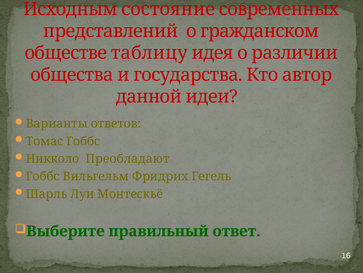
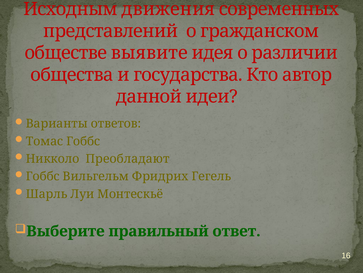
состояние: состояние -> движения (168, 9)
таблицу: таблицу -> выявите (149, 53)
